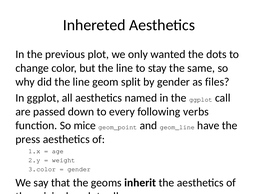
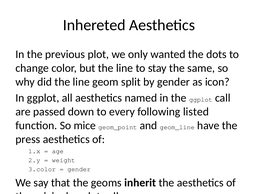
files: files -> icon (217, 82)
verbs: verbs -> listed (196, 111)
